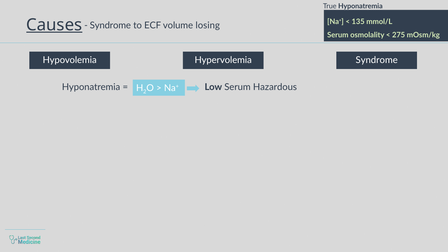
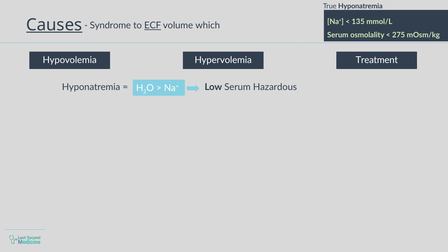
ECF underline: none -> present (153, 26)
losing: losing -> which (208, 26)
Hypovolemia Syndrome: Syndrome -> Treatment (377, 60)
